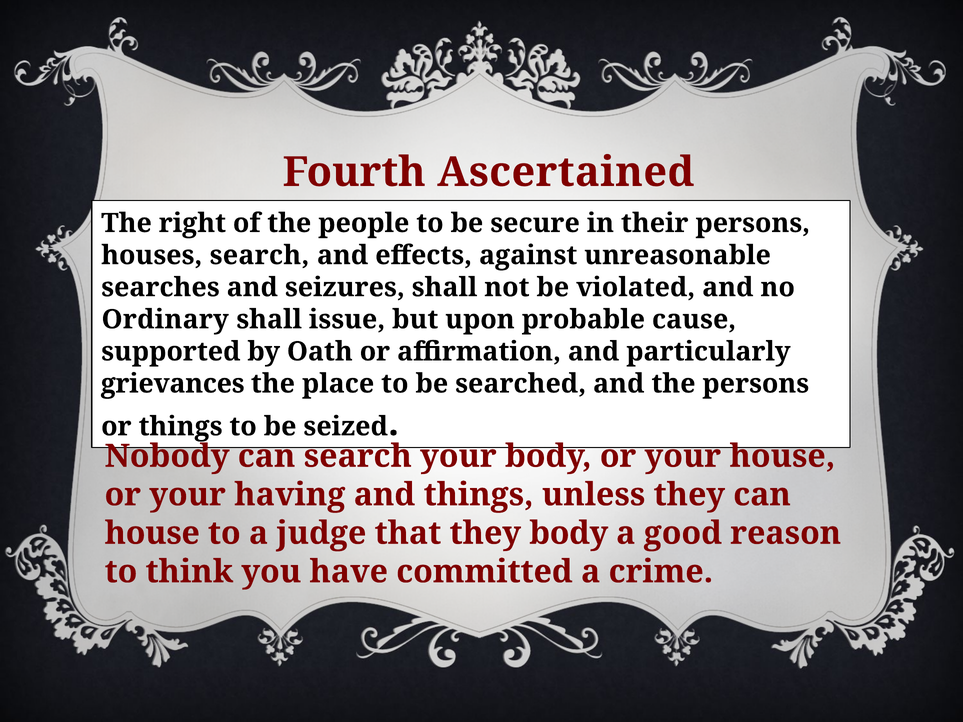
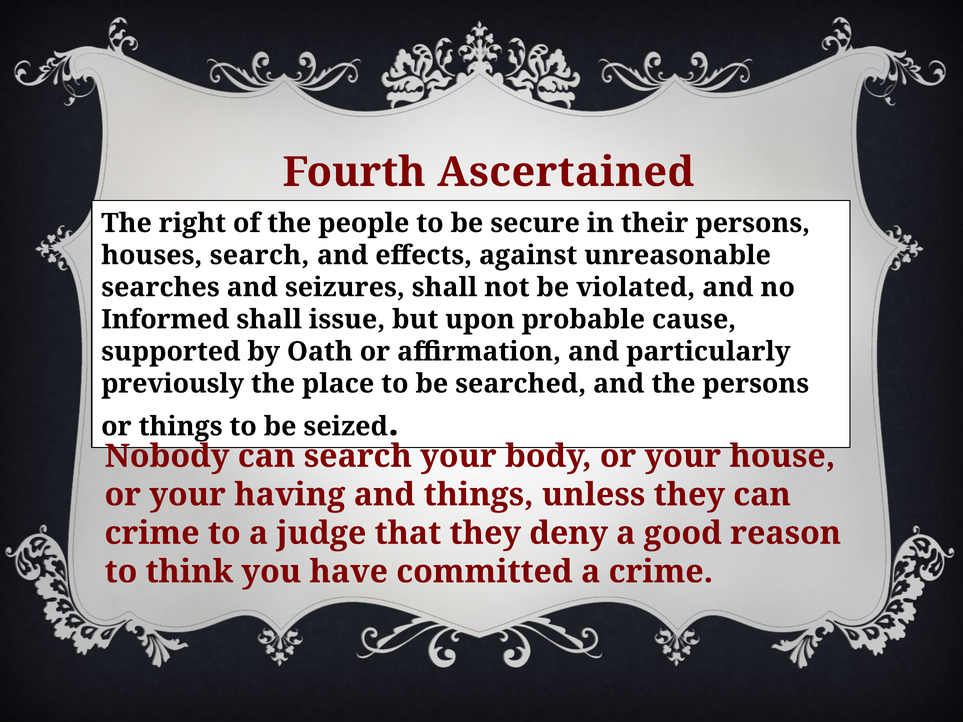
Ordinary: Ordinary -> Informed (165, 320)
grievances: grievances -> previously (173, 384)
house: house -> crime (152, 533)
they body: body -> deny (569, 533)
